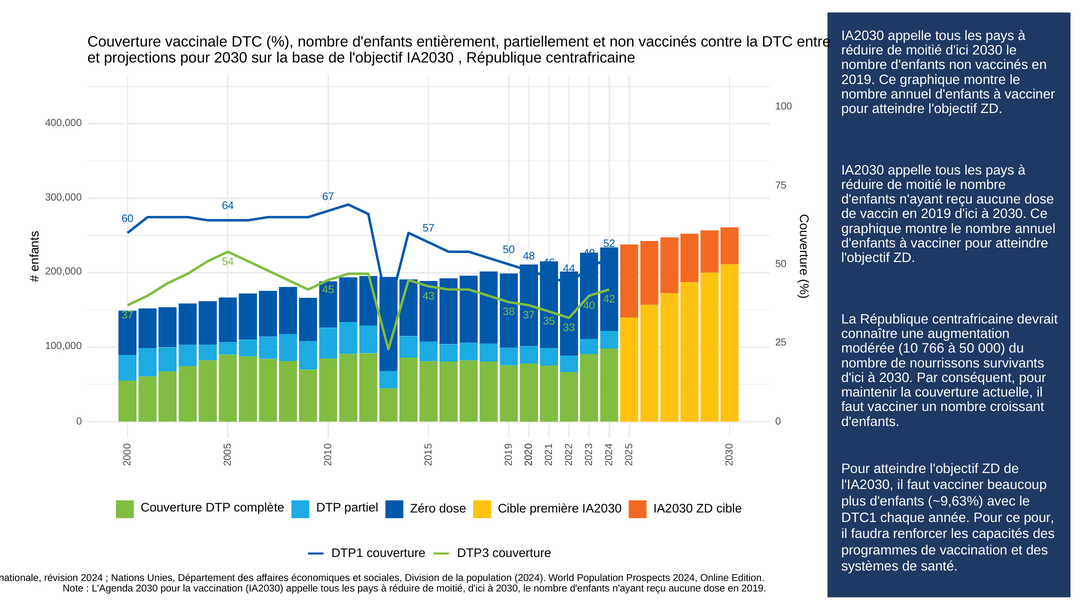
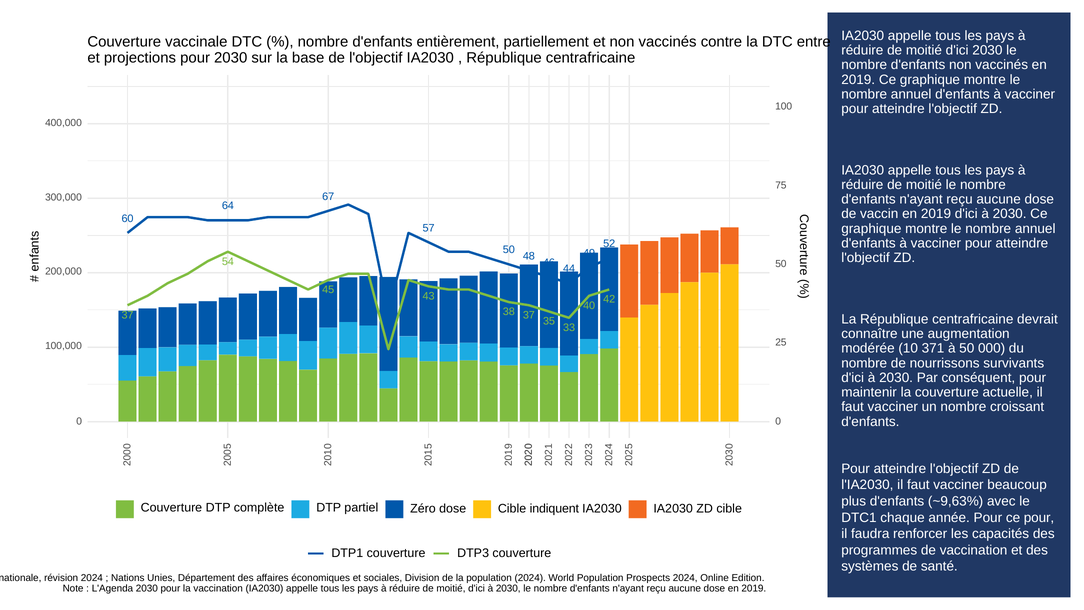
766: 766 -> 371 (933, 348)
première: première -> indiquent (554, 509)
